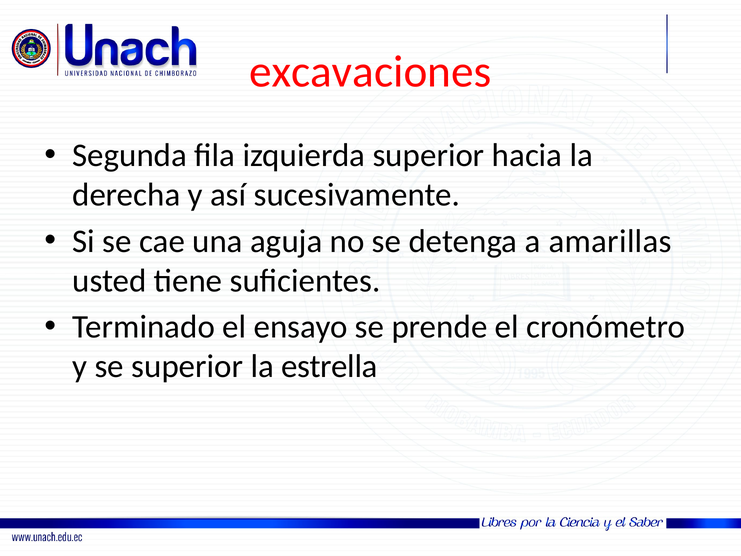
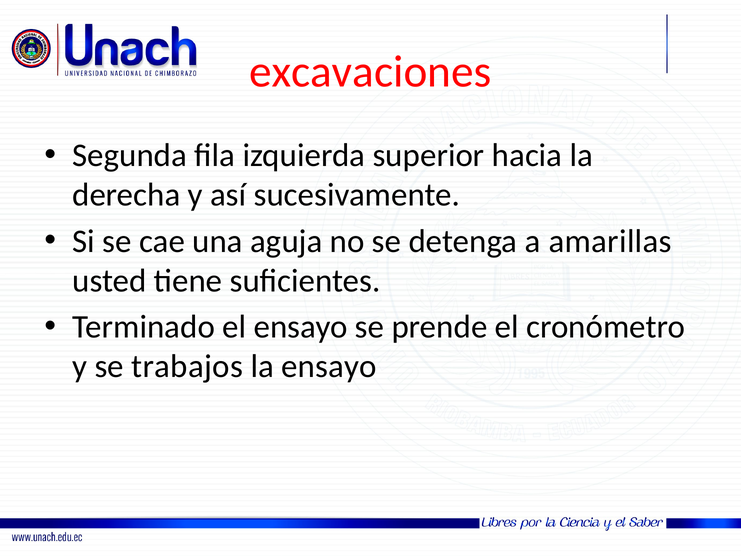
se superior: superior -> trabajos (187, 366)
la estrella: estrella -> ensayo (329, 366)
